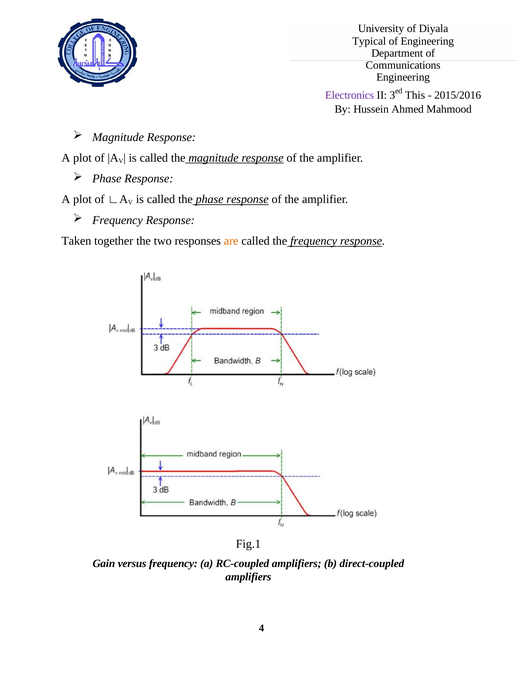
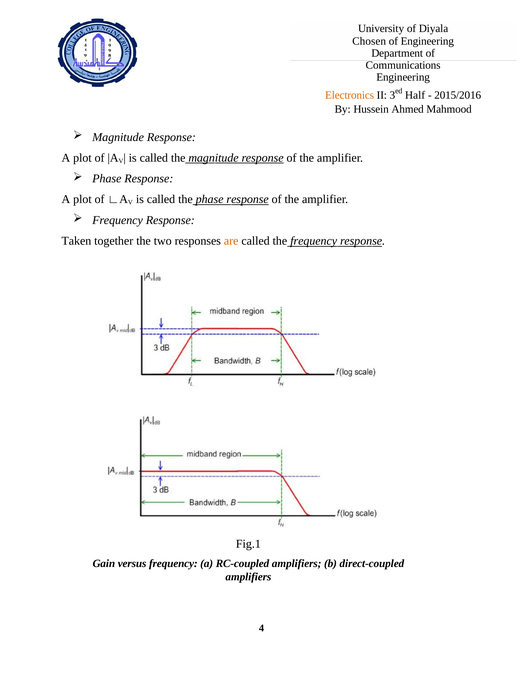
Typical: Typical -> Chosen (369, 41)
Electronics colour: purple -> orange (350, 95)
This: This -> Half (415, 95)
